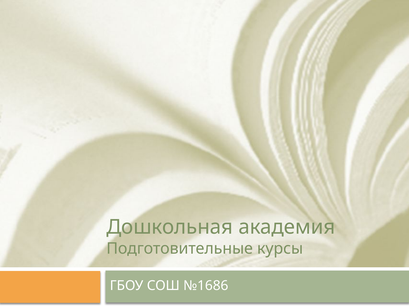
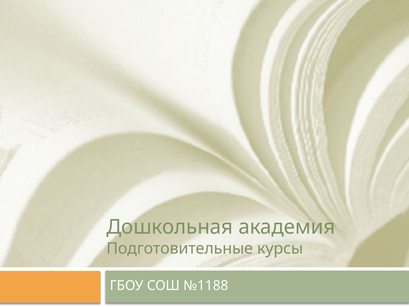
№1686: №1686 -> №1188 (206, 285)
